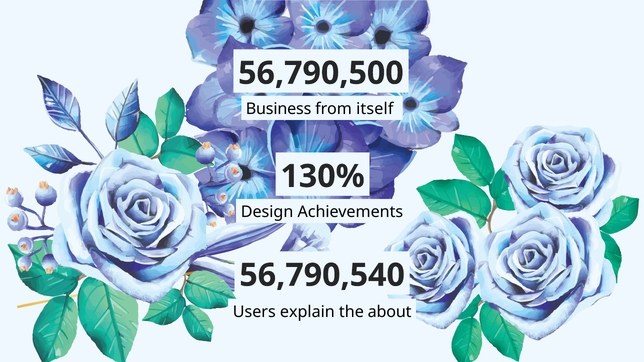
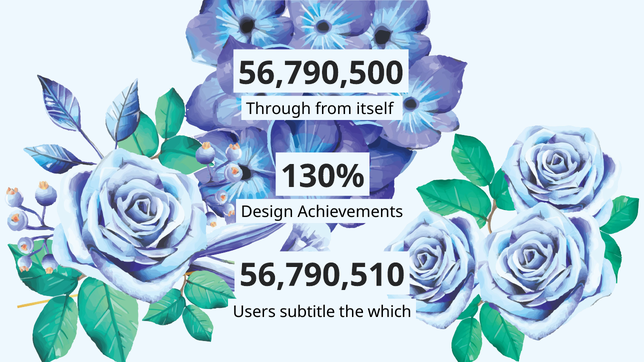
Business: Business -> Through (279, 109)
56,790,540: 56,790,540 -> 56,790,510 (322, 275)
explain: explain -> subtitle (307, 312)
about: about -> which (390, 312)
